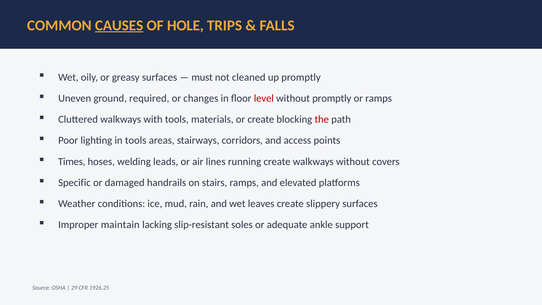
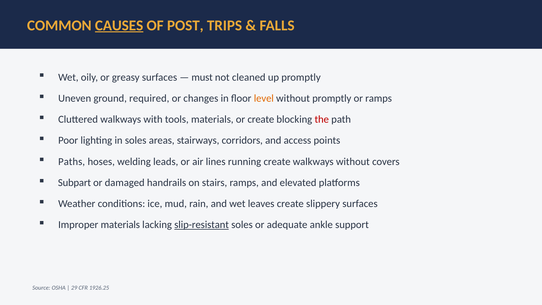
HOLE: HOLE -> POST (185, 25)
level colour: red -> orange (264, 98)
in tools: tools -> soles (136, 140)
Times: Times -> Paths (72, 161)
Specific: Specific -> Subpart (74, 183)
Improper maintain: maintain -> materials (120, 225)
slip-resistant underline: none -> present (202, 225)
